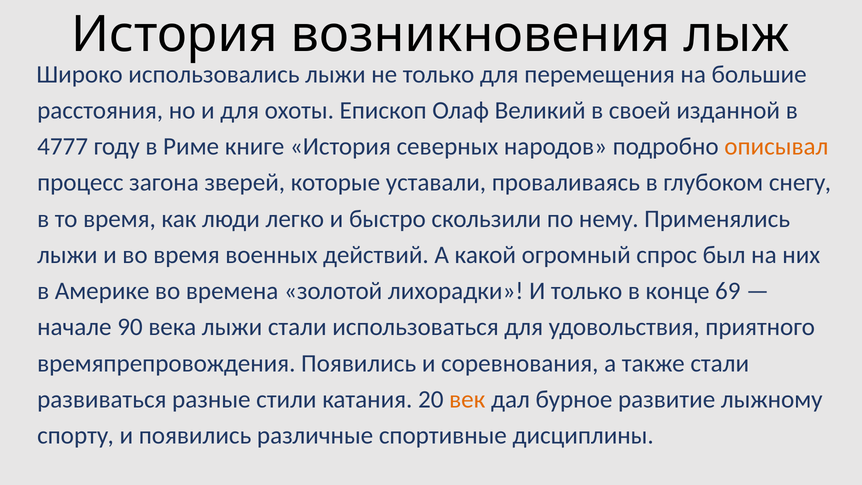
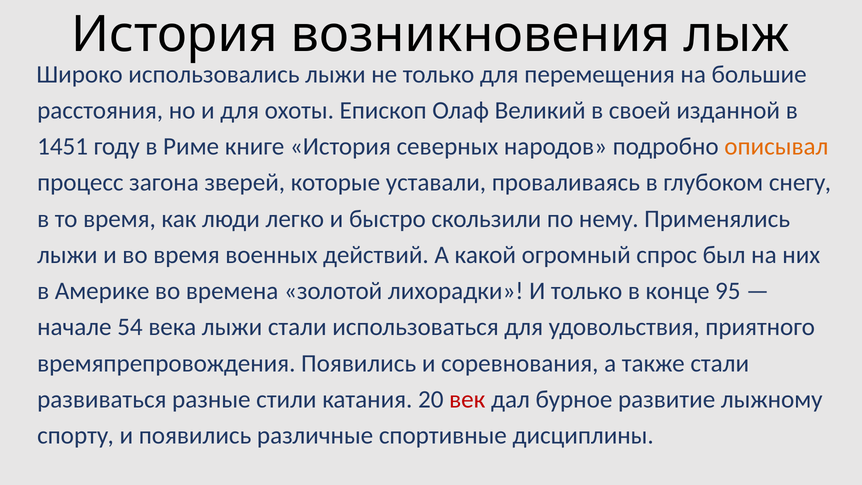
4777: 4777 -> 1451 (63, 147)
69: 69 -> 95 (728, 291)
90: 90 -> 54 (130, 327)
век colour: orange -> red (467, 399)
